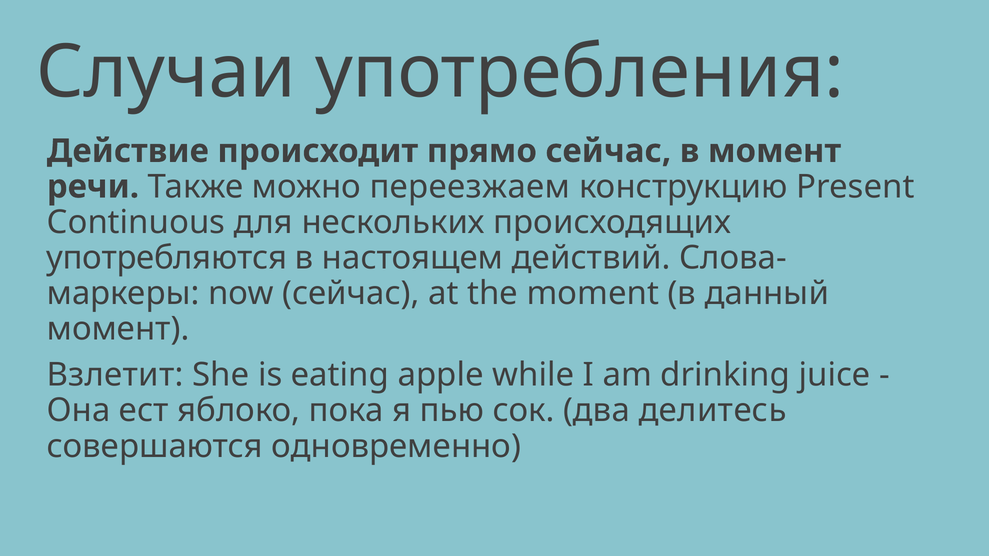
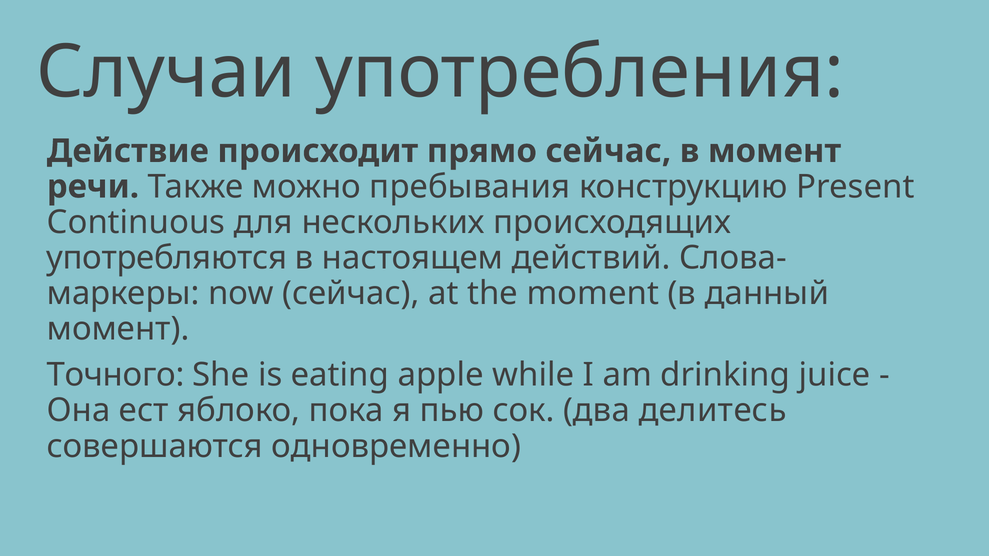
переезжаем: переезжаем -> пребывания (470, 187)
Взлетит: Взлетит -> Точного (115, 375)
